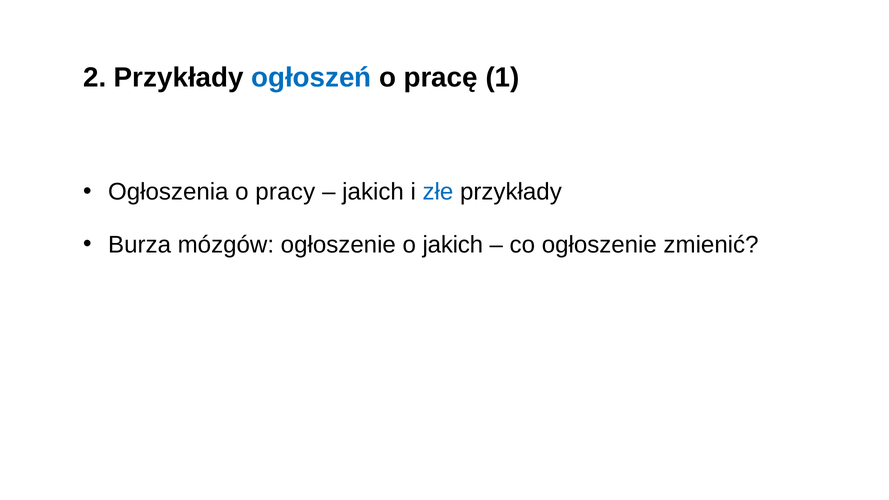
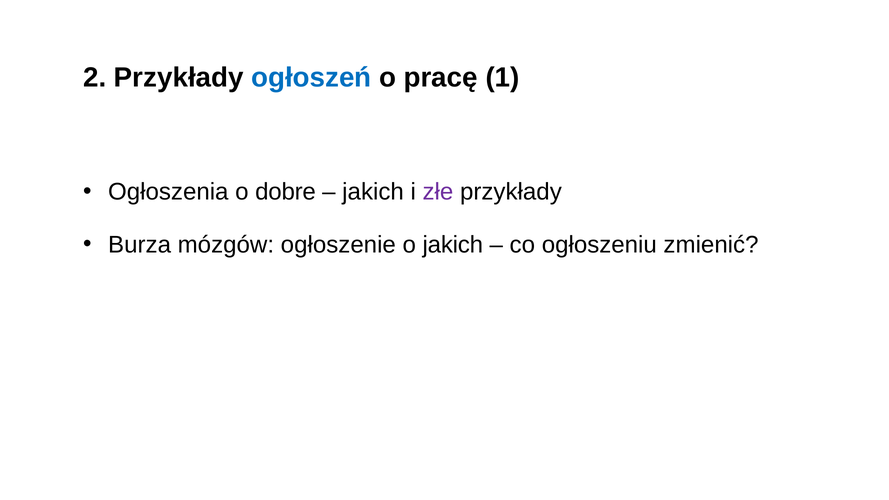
pracy: pracy -> dobre (286, 192)
złe colour: blue -> purple (438, 192)
co ogłoszenie: ogłoszenie -> ogłoszeniu (599, 245)
